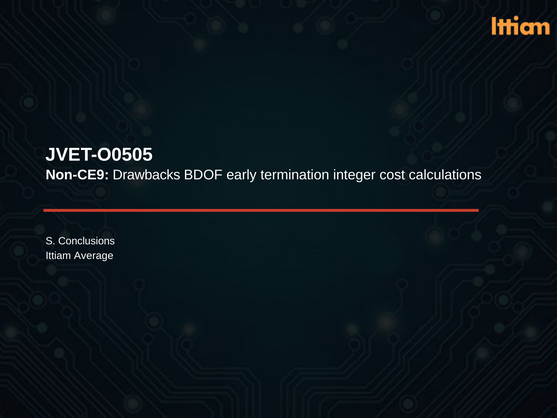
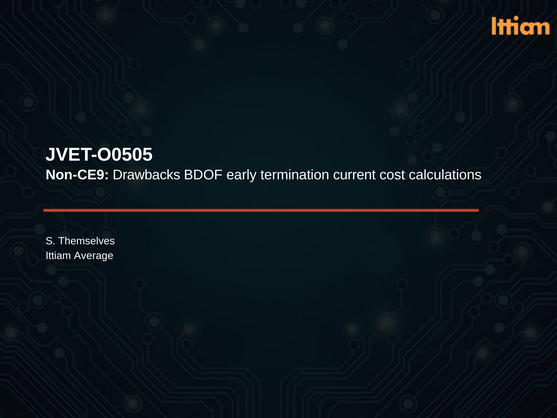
integer: integer -> current (354, 175)
Conclusions: Conclusions -> Themselves (87, 241)
